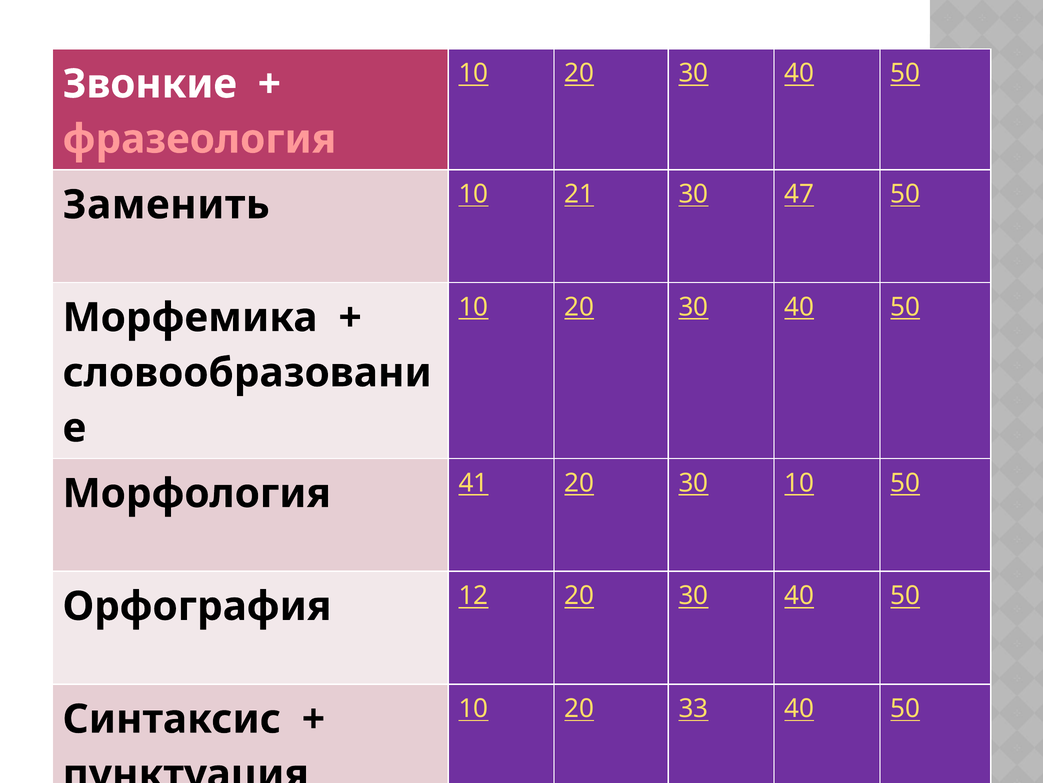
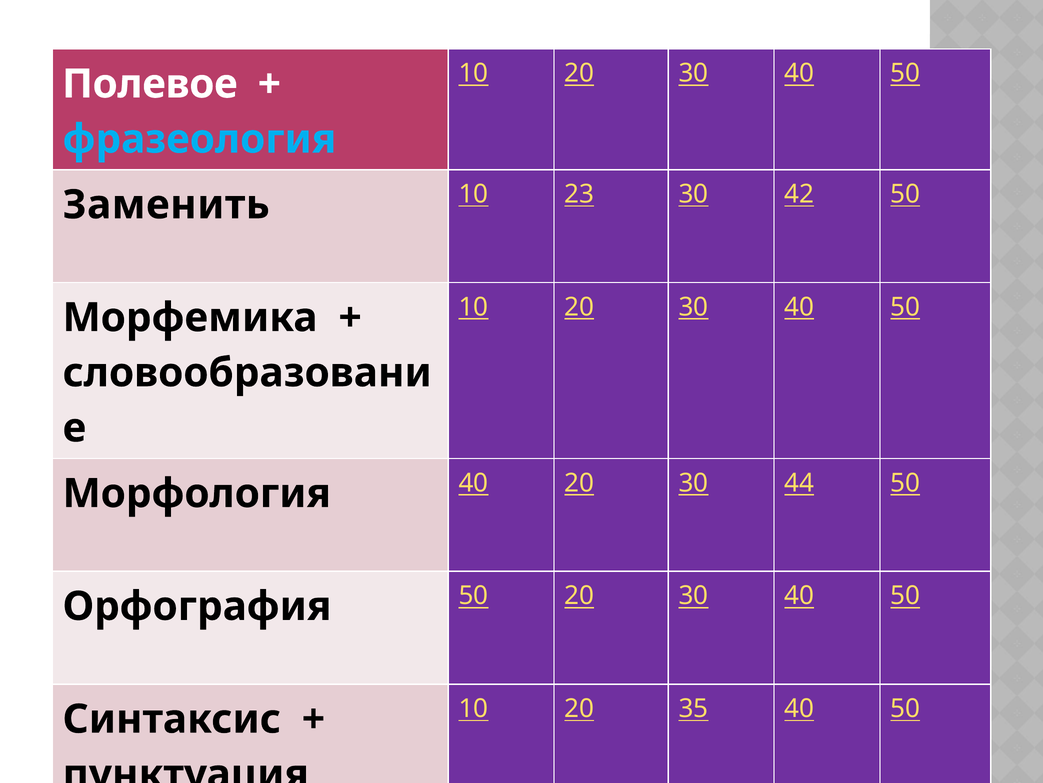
Звонкие: Звонкие -> Полевое (150, 84)
фразеология colour: pink -> light blue (199, 139)
21: 21 -> 23 (579, 194)
47: 47 -> 42 (799, 194)
Морфология 41: 41 -> 40 (473, 483)
30 10: 10 -> 44 (799, 483)
Орфография 12: 12 -> 50 (473, 595)
33: 33 -> 35 (693, 708)
